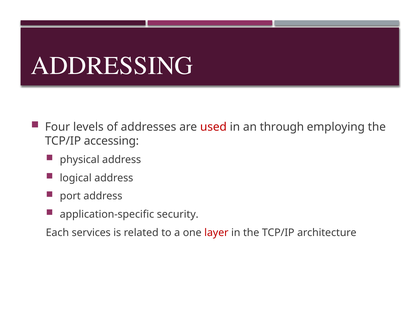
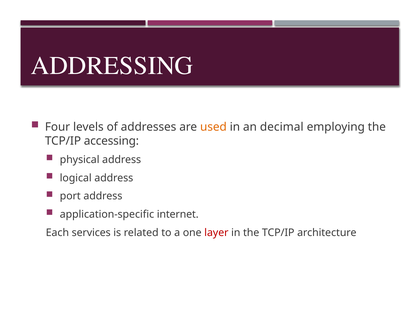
used colour: red -> orange (213, 127)
through: through -> decimal (282, 127)
security: security -> internet (178, 214)
